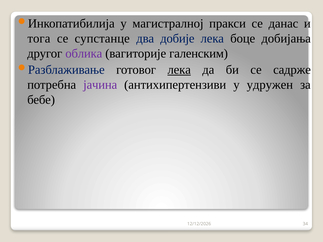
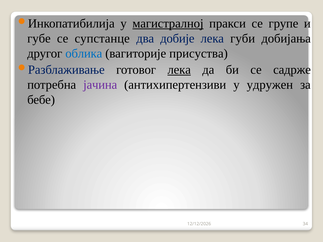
магистралној underline: none -> present (168, 23)
данас: данас -> групе (283, 23)
тога: тога -> губе (39, 38)
боце: боце -> губи (243, 38)
облика colour: purple -> blue (84, 54)
галенским: галенским -> присуства (199, 54)
